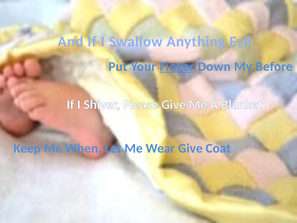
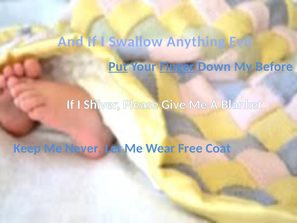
Put underline: none -> present (118, 67)
When: When -> Never (83, 148)
Wear Give: Give -> Free (190, 148)
